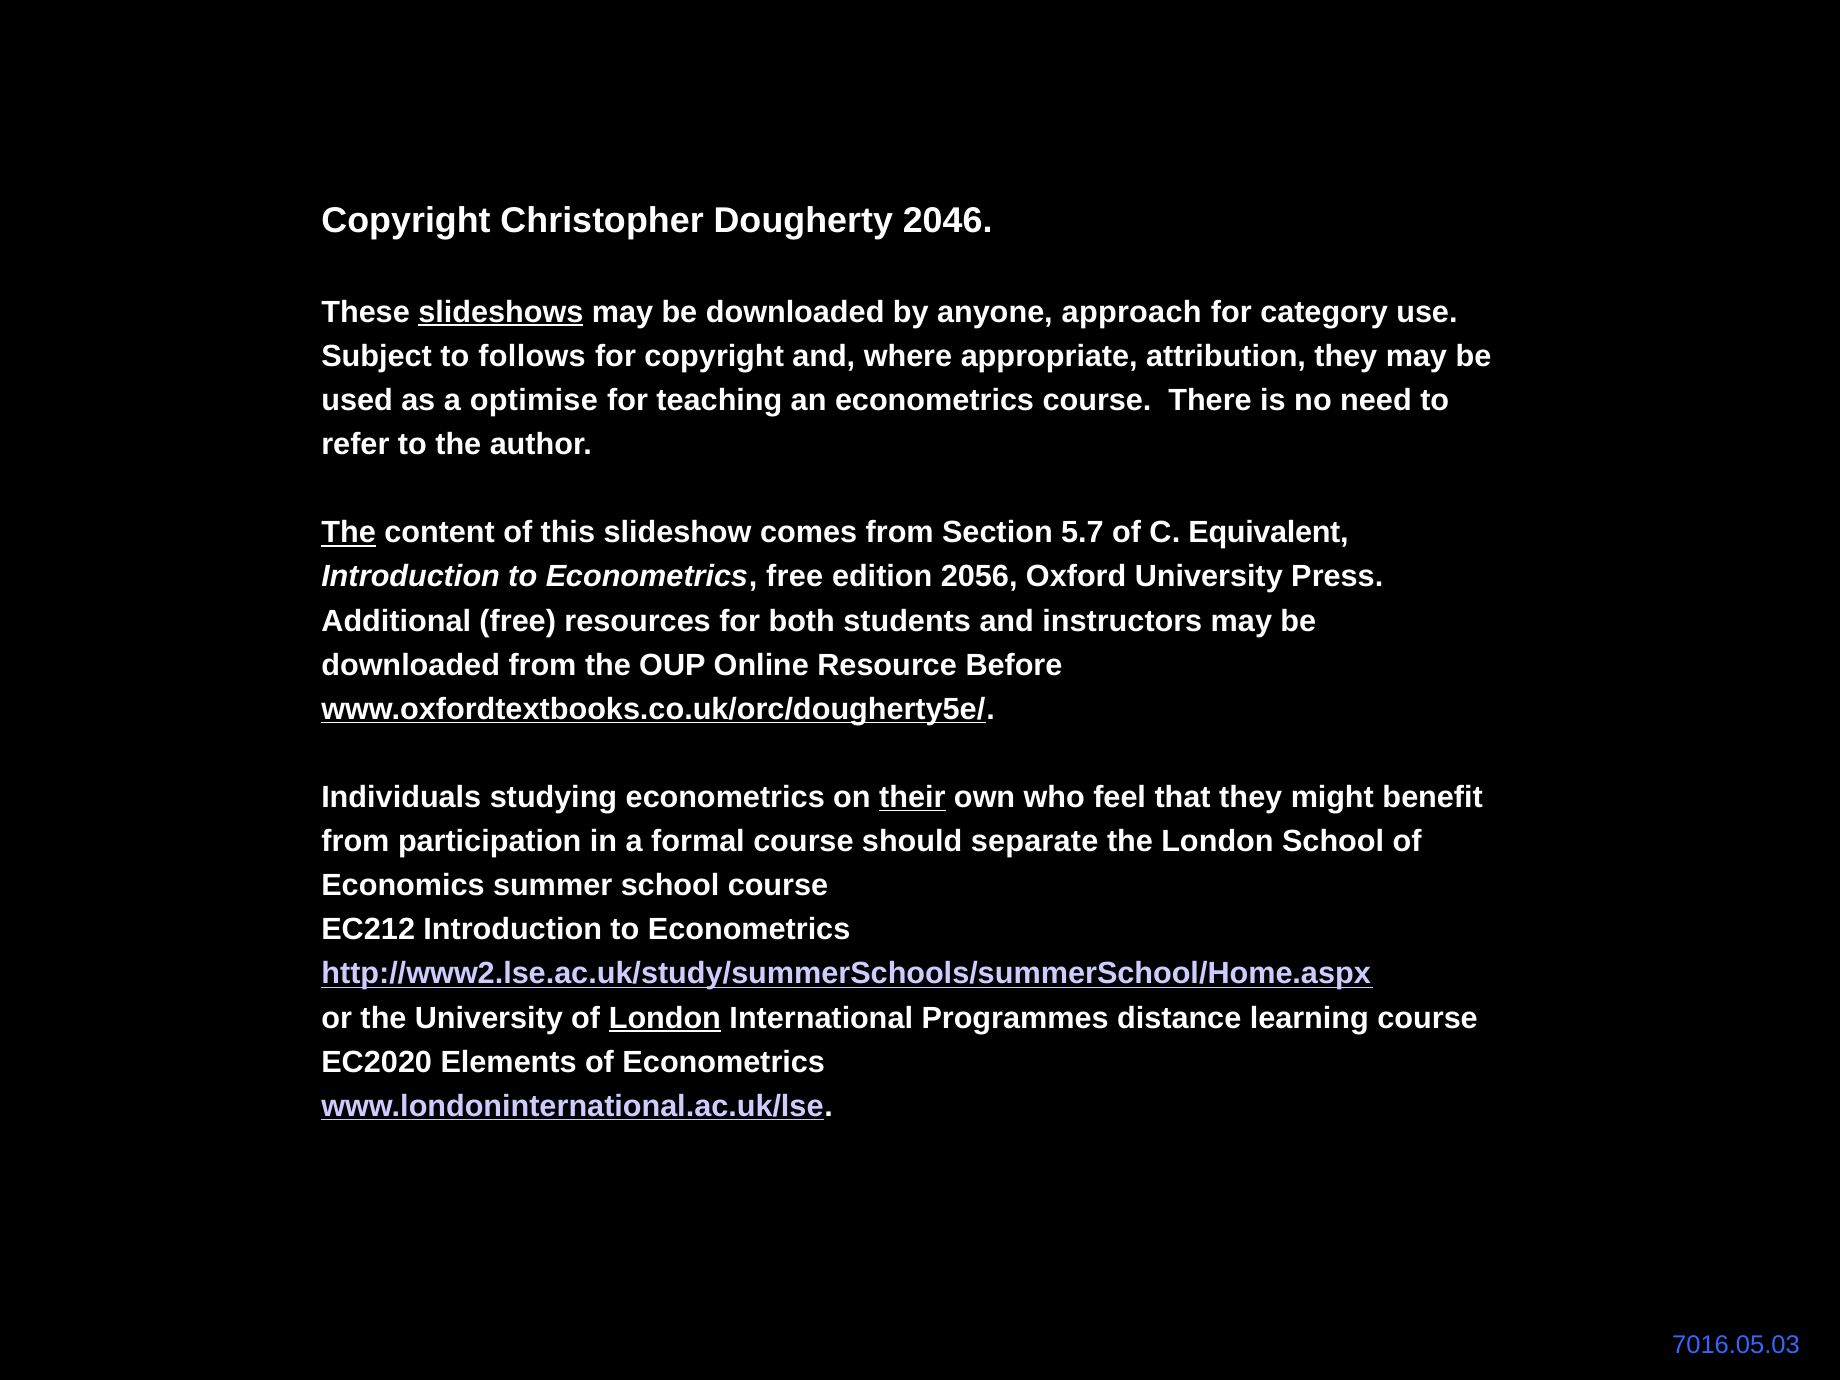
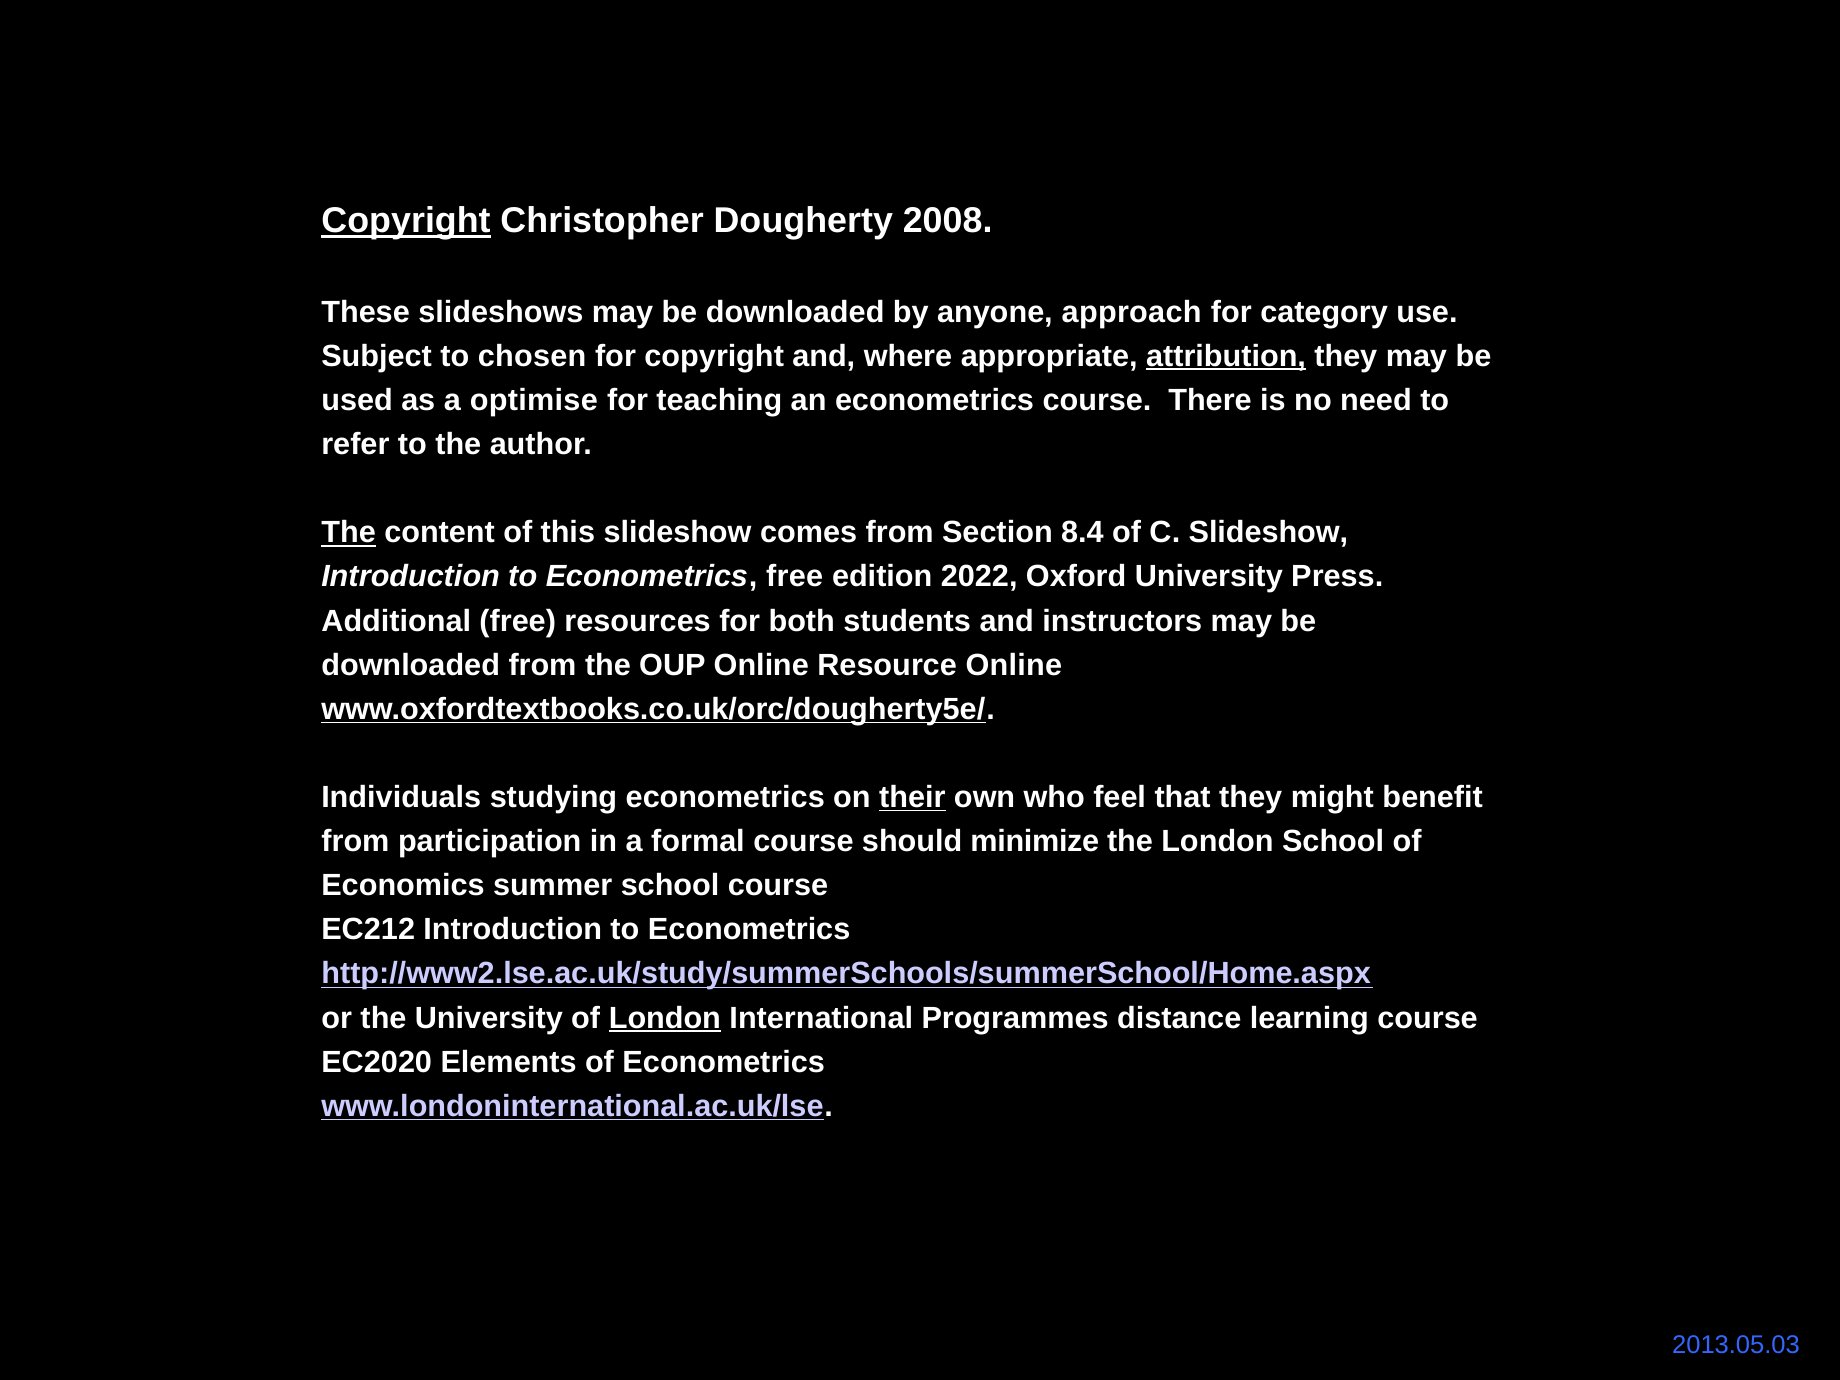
Copyright underline: none -> present (406, 221)
2046: 2046 -> 2008 (948, 221)
slideshows underline: present -> none (501, 312)
follows: follows -> chosen (532, 356)
attribution underline: none -> present (1226, 356)
5.7: 5.7 -> 8.4 (1082, 533)
C Equivalent: Equivalent -> Slideshow (1268, 533)
2056: 2056 -> 2022 (979, 577)
Resource Before: Before -> Online (1014, 665)
separate: separate -> minimize (1035, 842)
7016.05.03: 7016.05.03 -> 2013.05.03 (1736, 1345)
